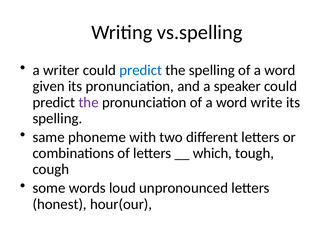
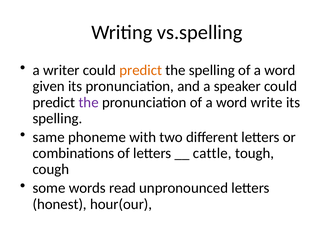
predict colour: blue -> orange (141, 70)
which: which -> cattle (212, 153)
loud: loud -> read (123, 188)
